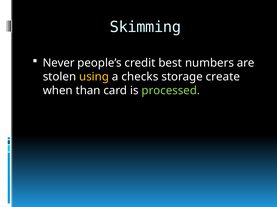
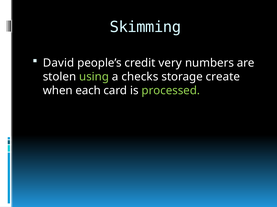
Never: Never -> David (59, 63)
best: best -> very (170, 63)
using colour: yellow -> light green (94, 77)
than: than -> each (88, 91)
